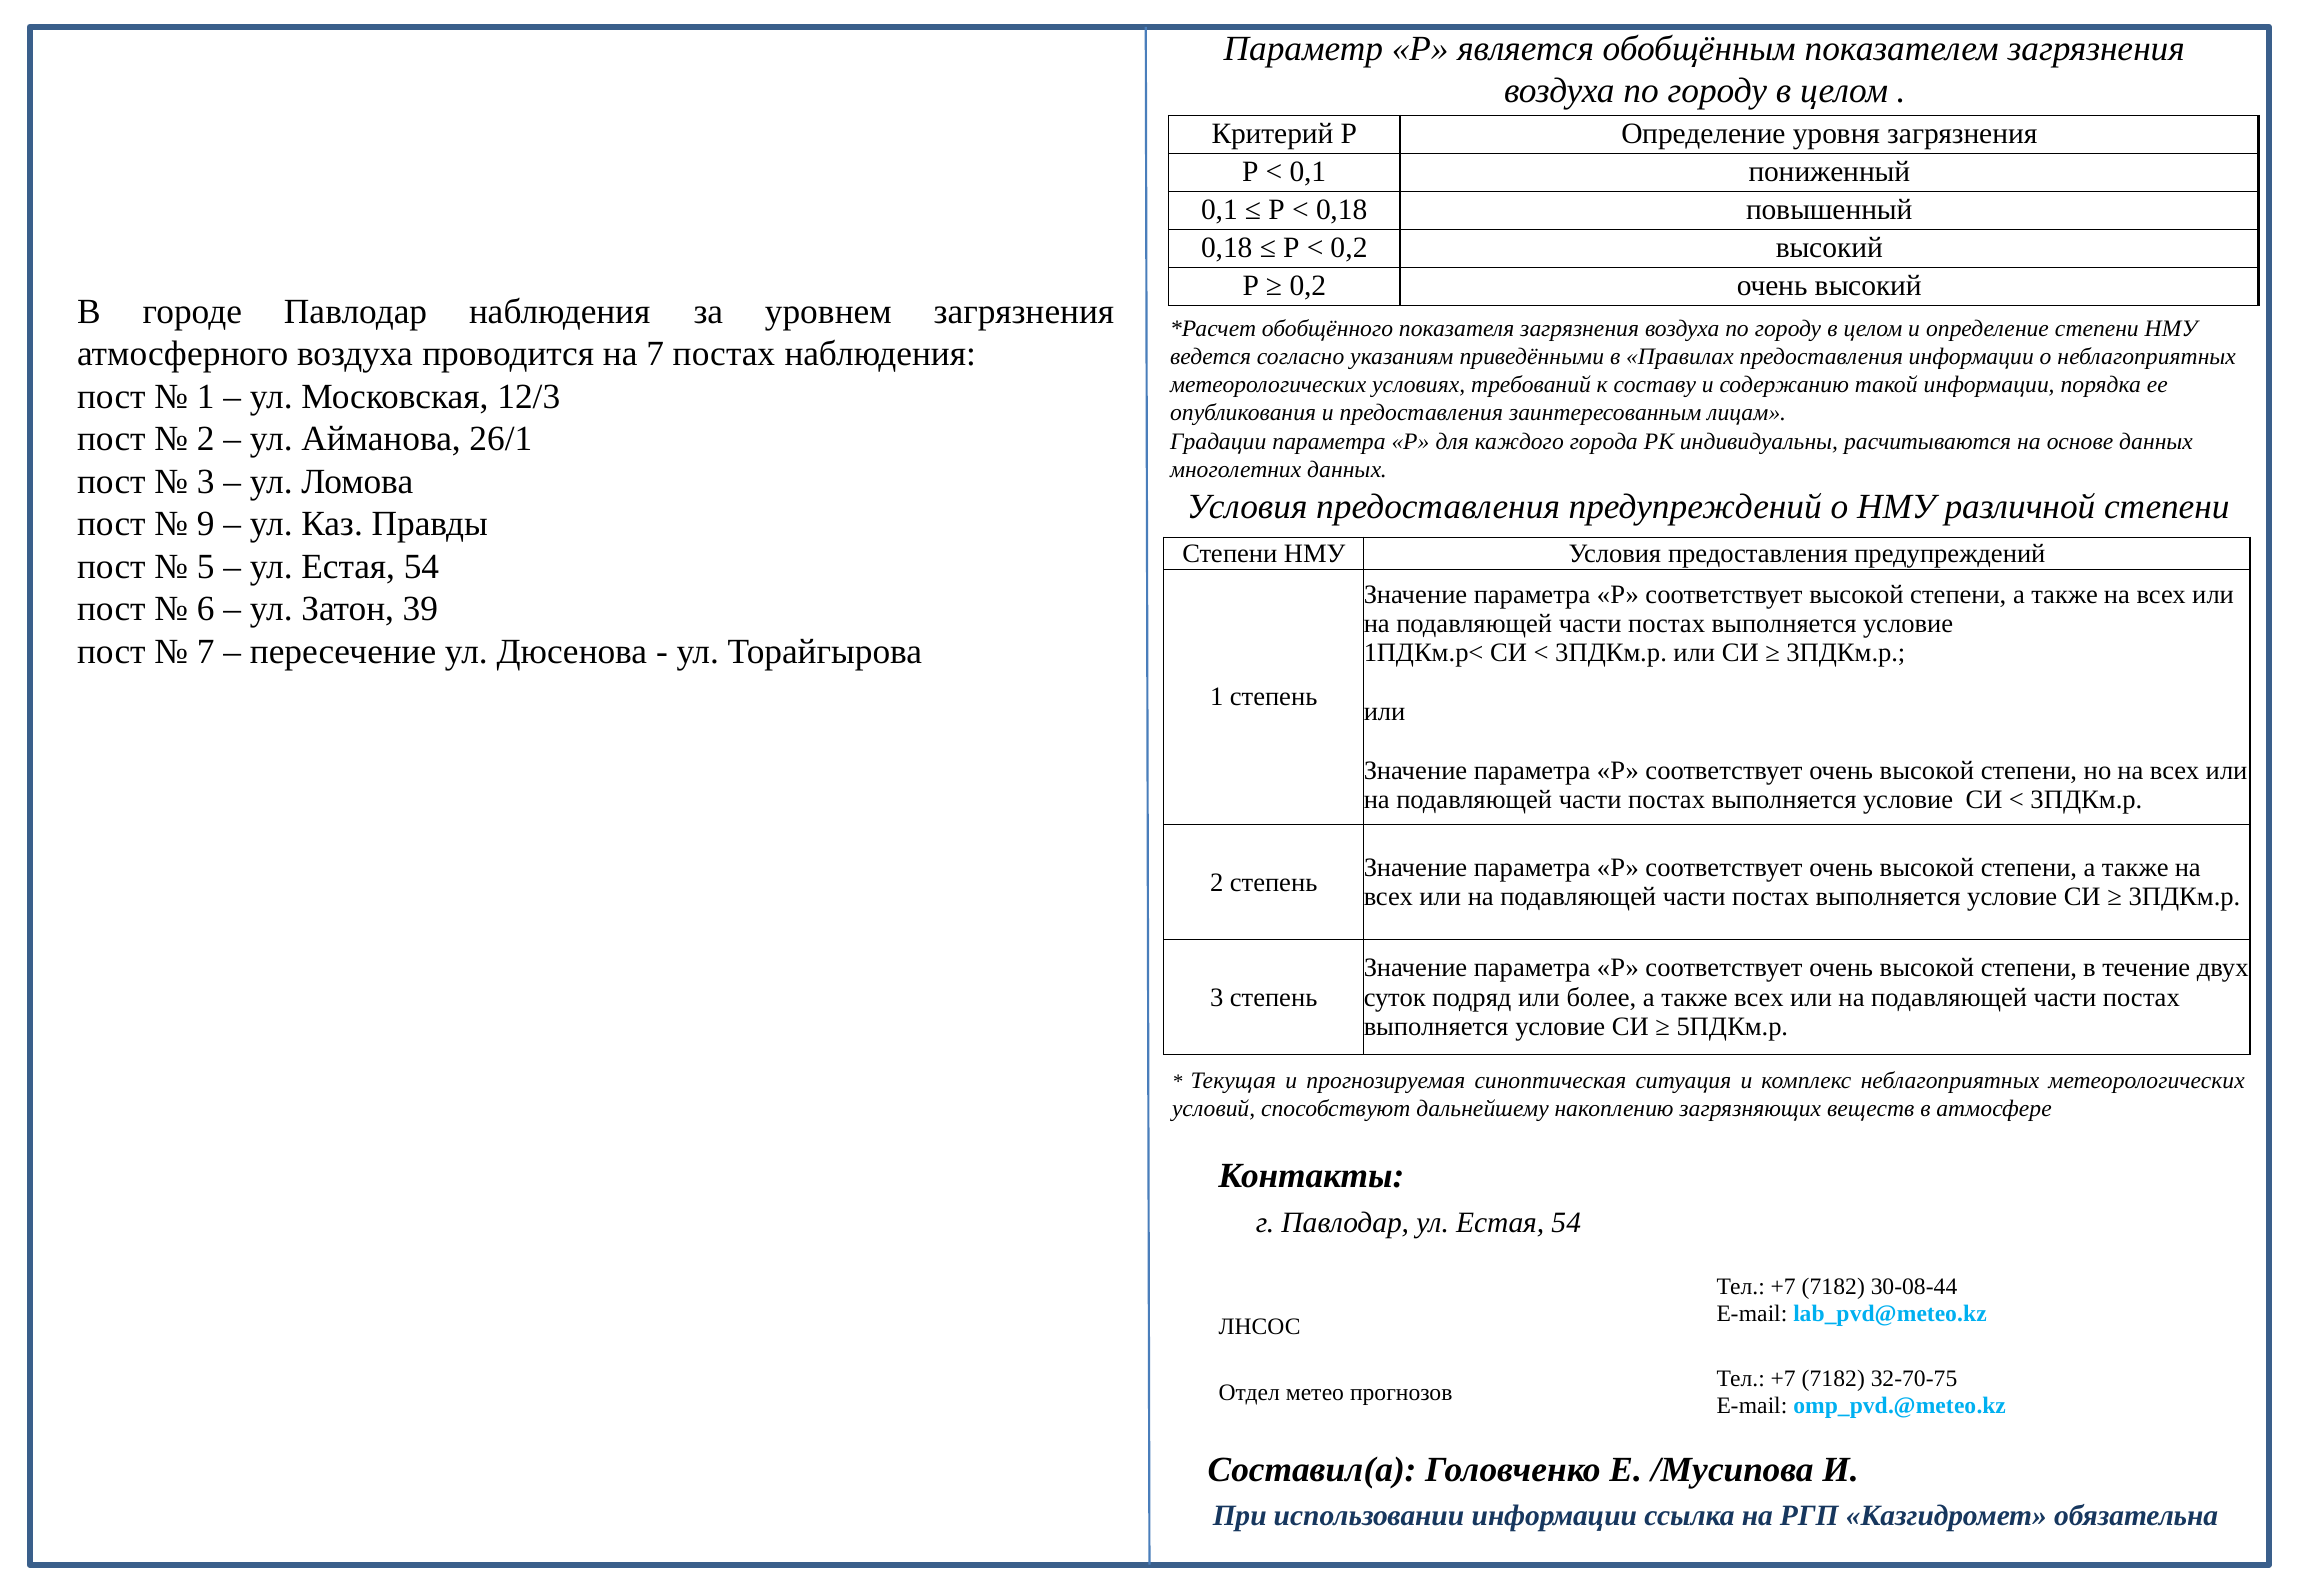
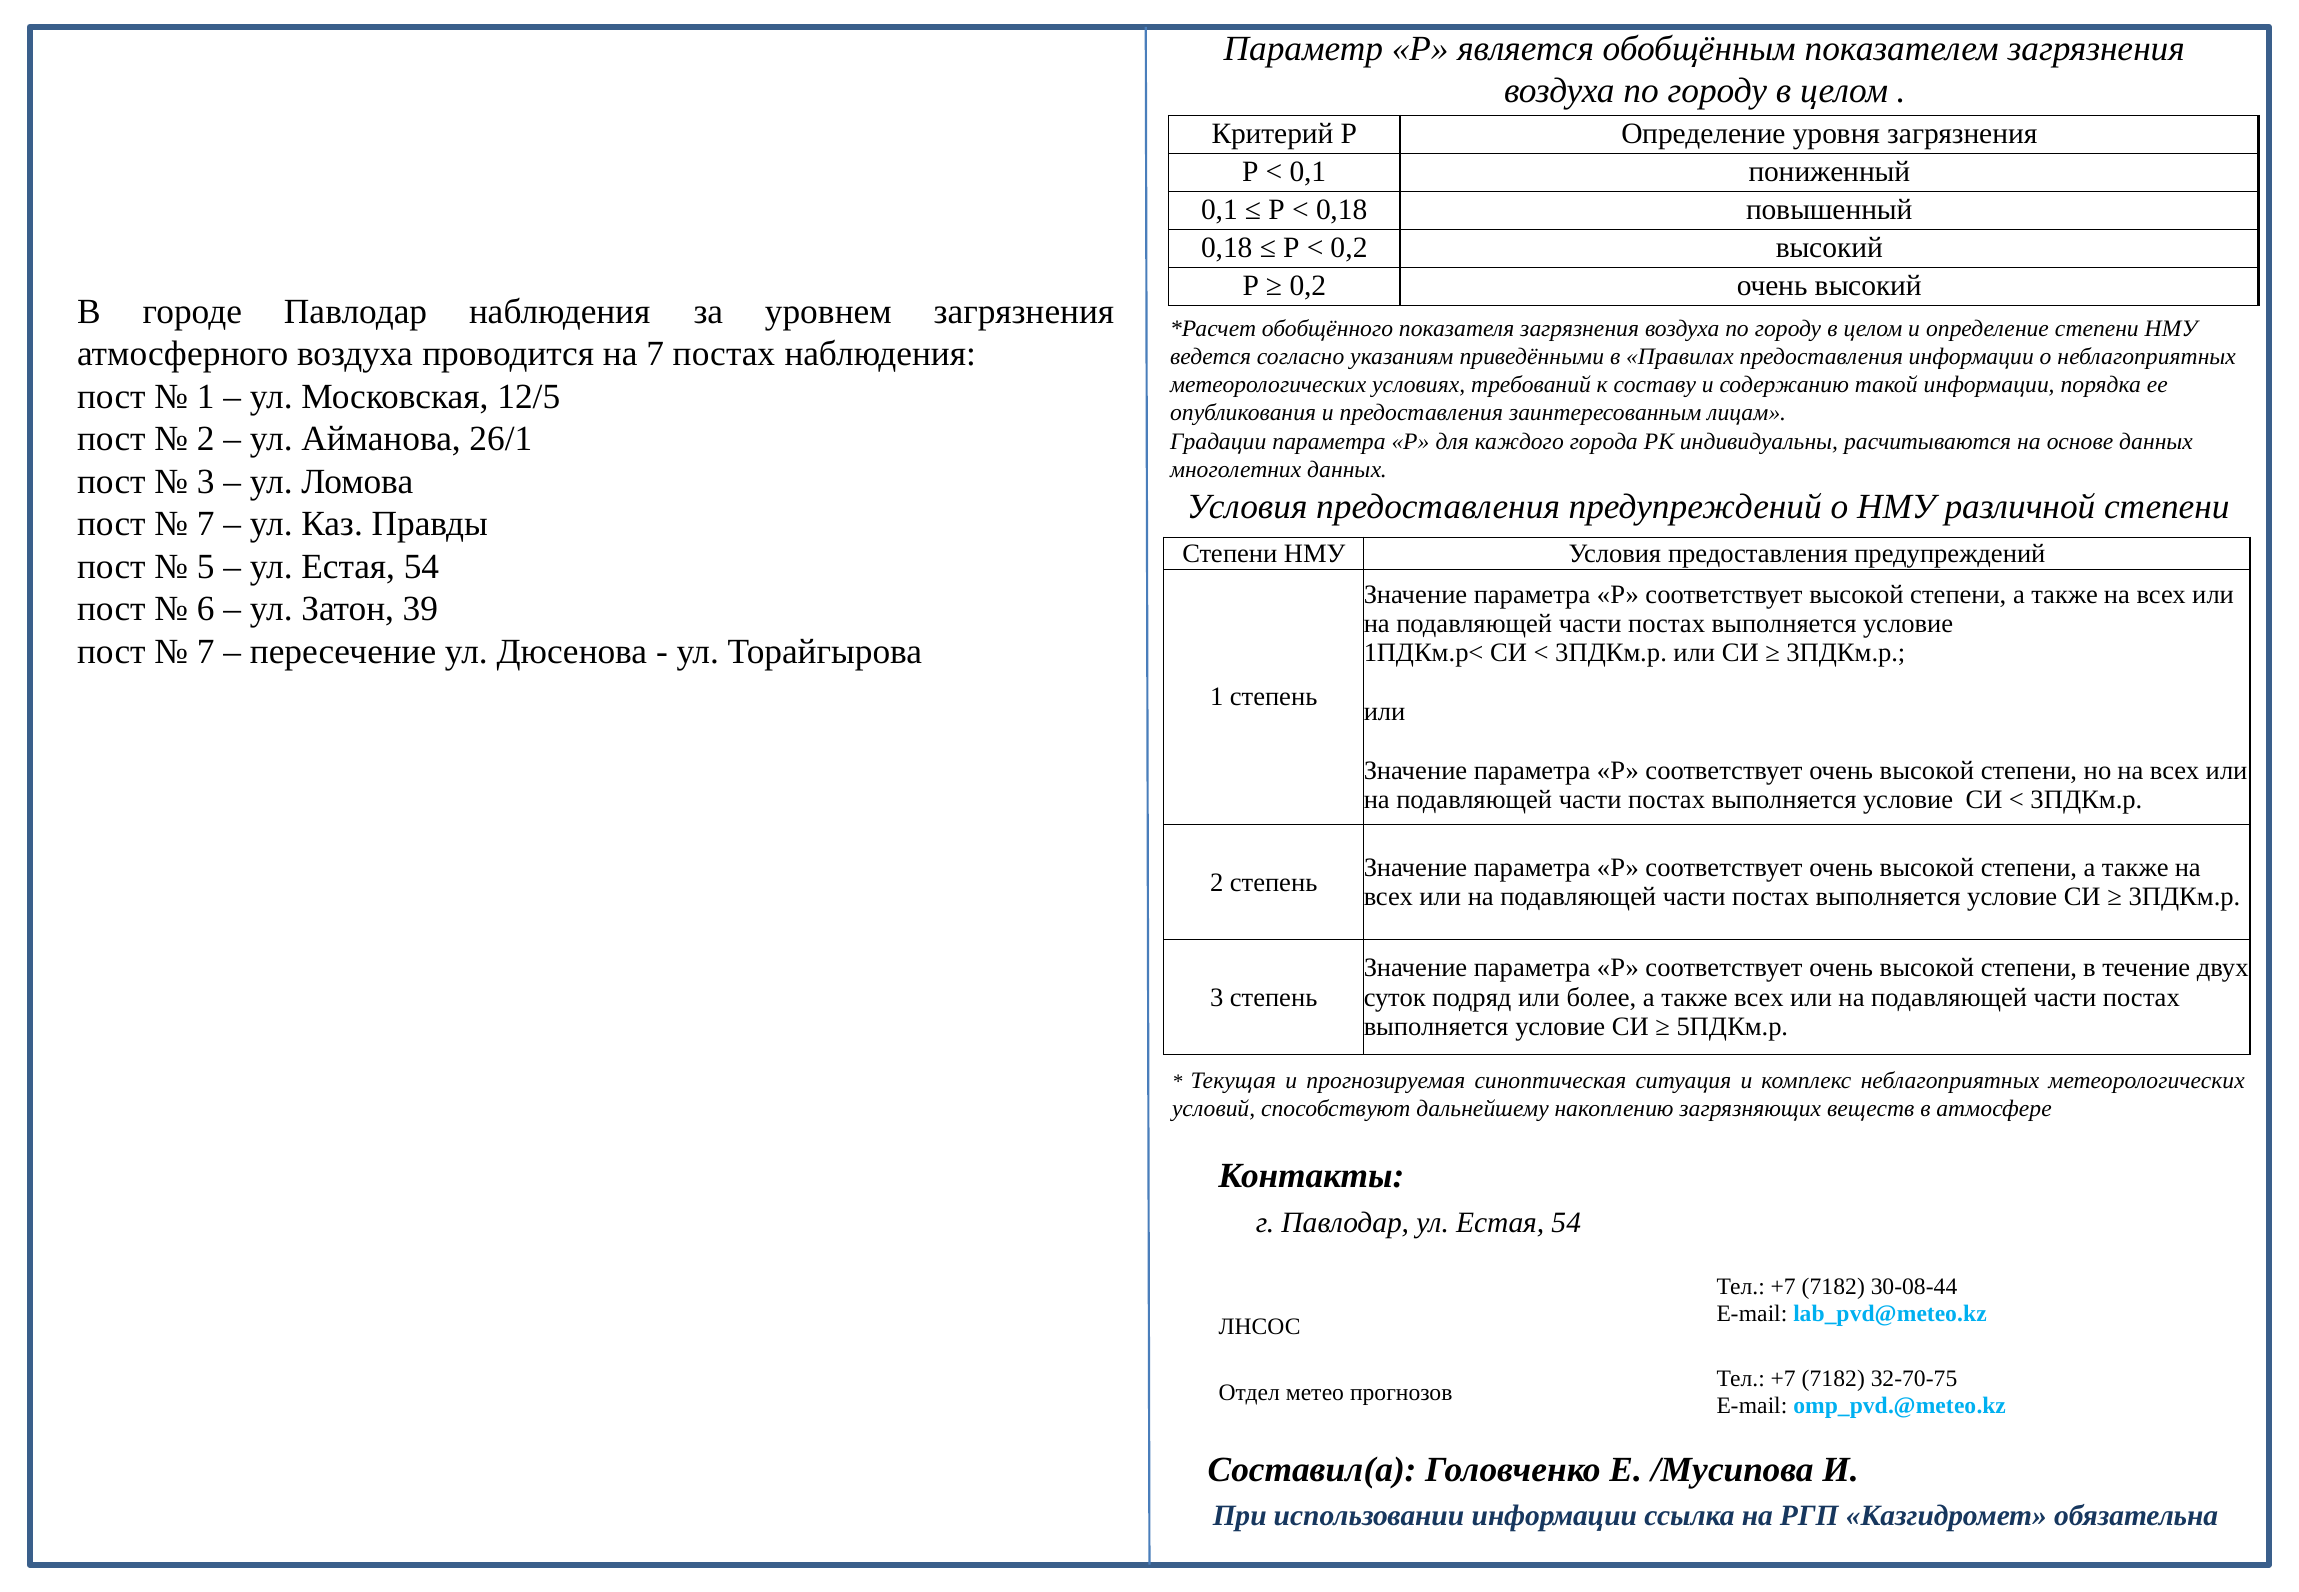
12/3: 12/3 -> 12/5 (529, 397)
9: 9 -> 7 (206, 524)
